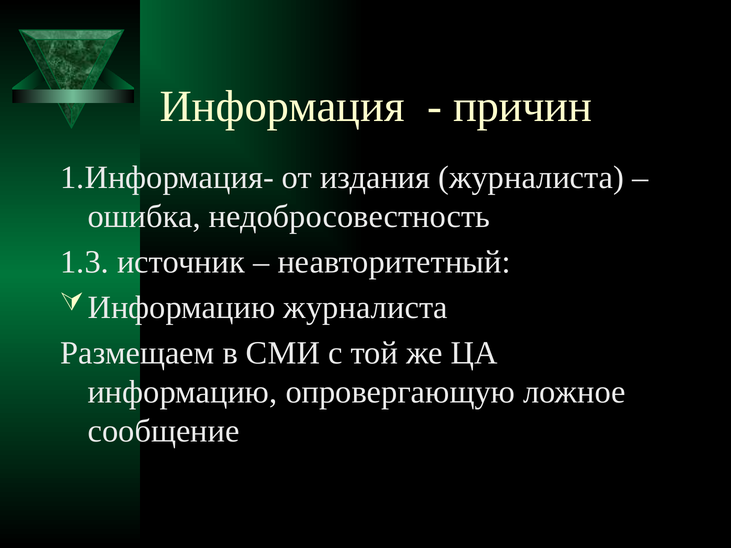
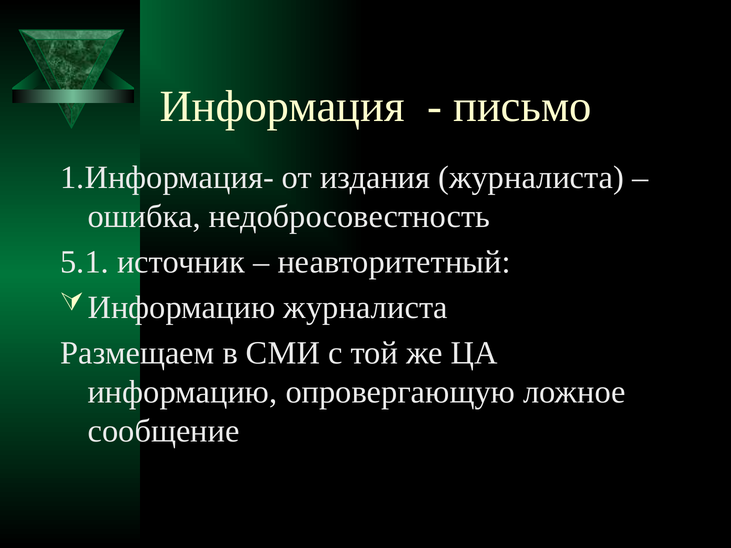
причин: причин -> письмо (522, 107)
1.3: 1.3 -> 5.1 (85, 262)
